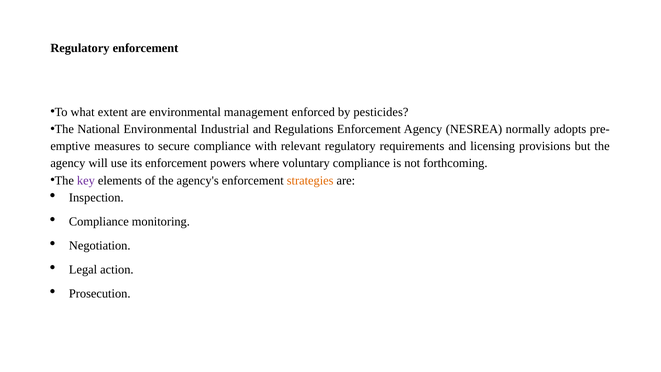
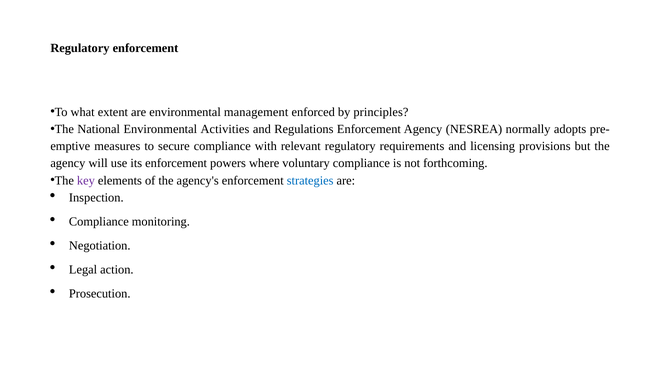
pesticides: pesticides -> principles (381, 112)
Industrial: Industrial -> Activities (225, 129)
strategies colour: orange -> blue (310, 180)
